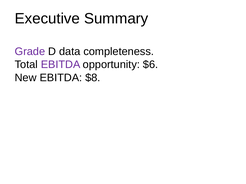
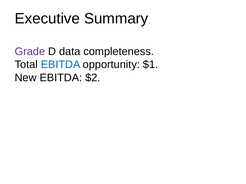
EBITDA colour: purple -> blue (61, 65)
$6: $6 -> $1 (151, 65)
$8: $8 -> $2 (93, 78)
